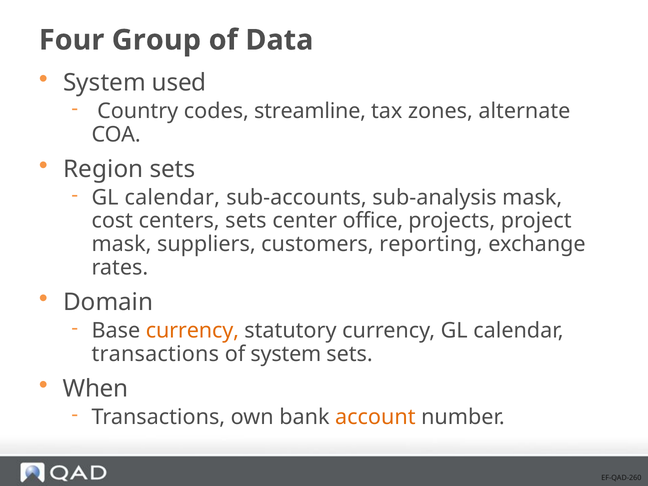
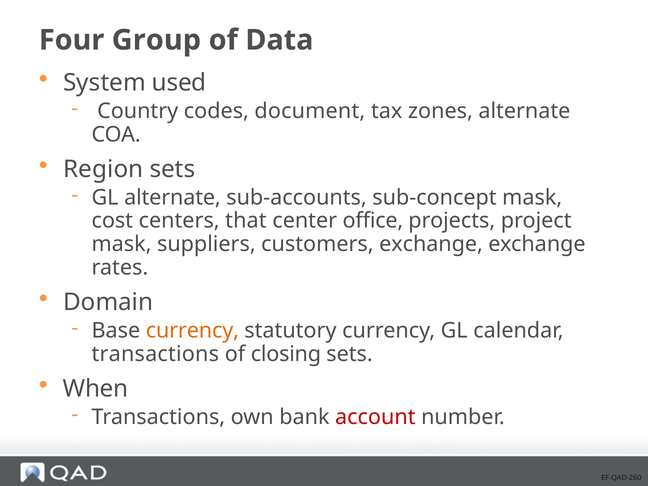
streamline: streamline -> document (310, 111)
calendar: calendar -> alternate (172, 198)
sub-analysis: sub-analysis -> sub-concept (435, 198)
centers sets: sets -> that (246, 221)
customers reporting: reporting -> exchange (431, 244)
of system: system -> closing (286, 354)
account colour: orange -> red (375, 417)
